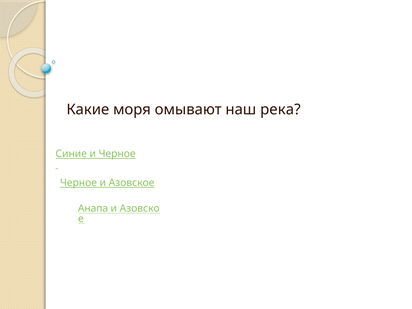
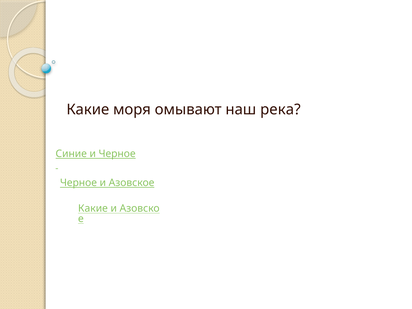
Анапа: Анапа -> Какие (93, 208)
